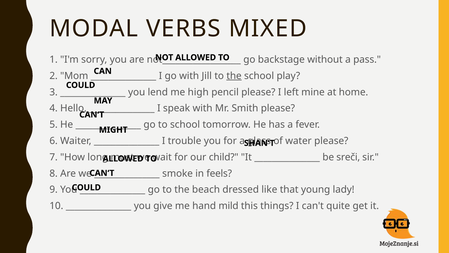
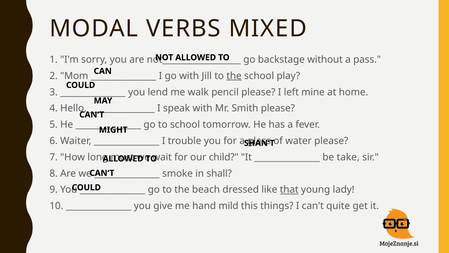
high: high -> walk (198, 92)
sreči: sreči -> take (348, 157)
feels: feels -> shall (219, 173)
that underline: none -> present (289, 189)
